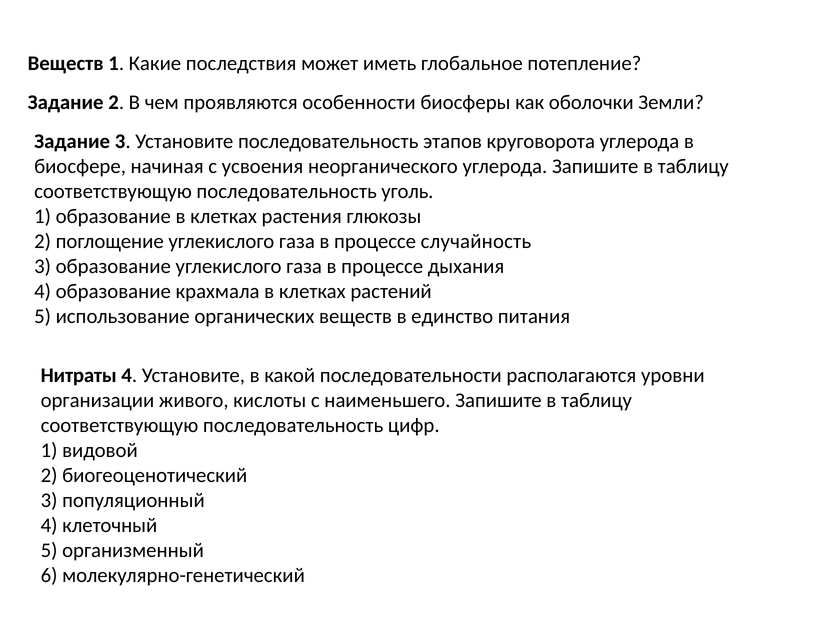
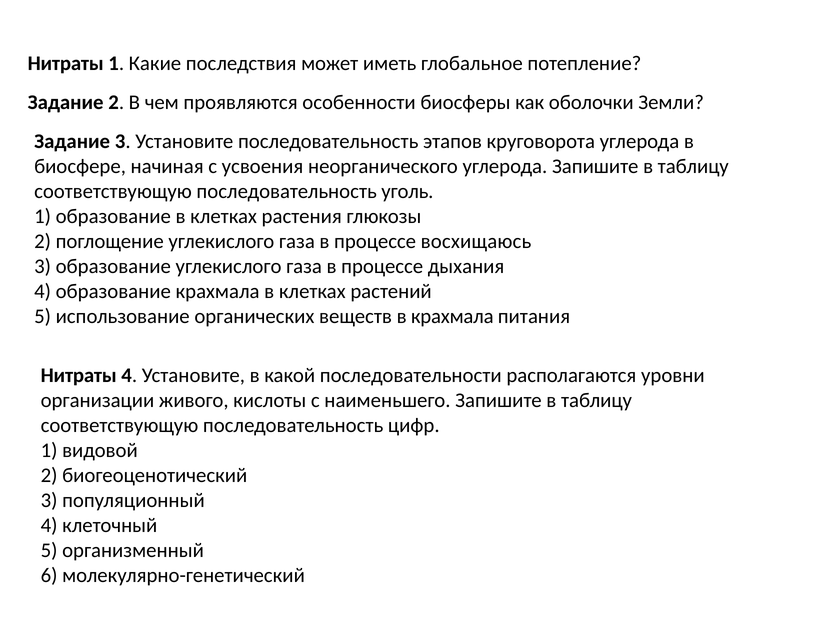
Веществ: Веществ -> Нитраты (66, 63)
случайность: случайность -> восхищаюсь (476, 241)
в единство: единство -> крахмала (452, 316)
